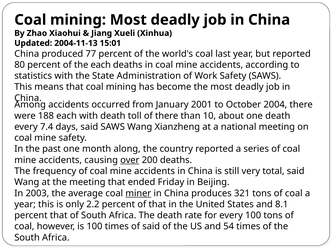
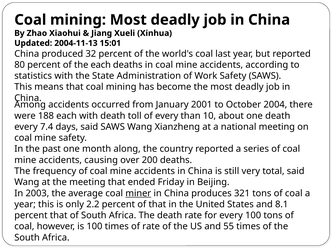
77: 77 -> 32 (91, 54)
of there: there -> every (167, 116)
over underline: present -> none (130, 160)
of said: said -> rate (151, 226)
54: 54 -> 55 (229, 226)
